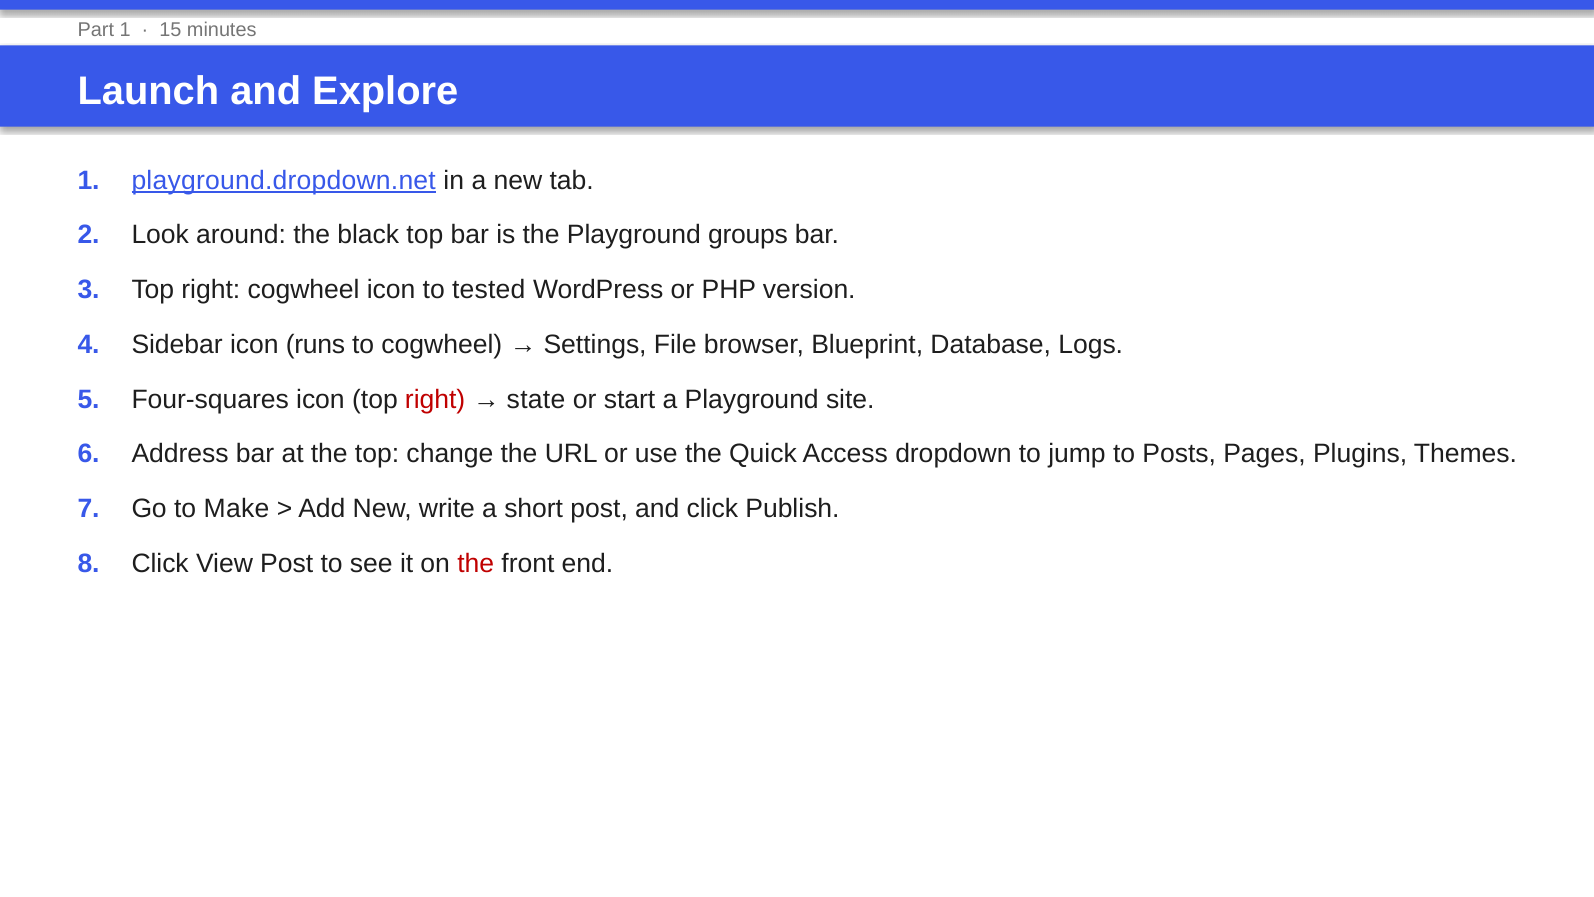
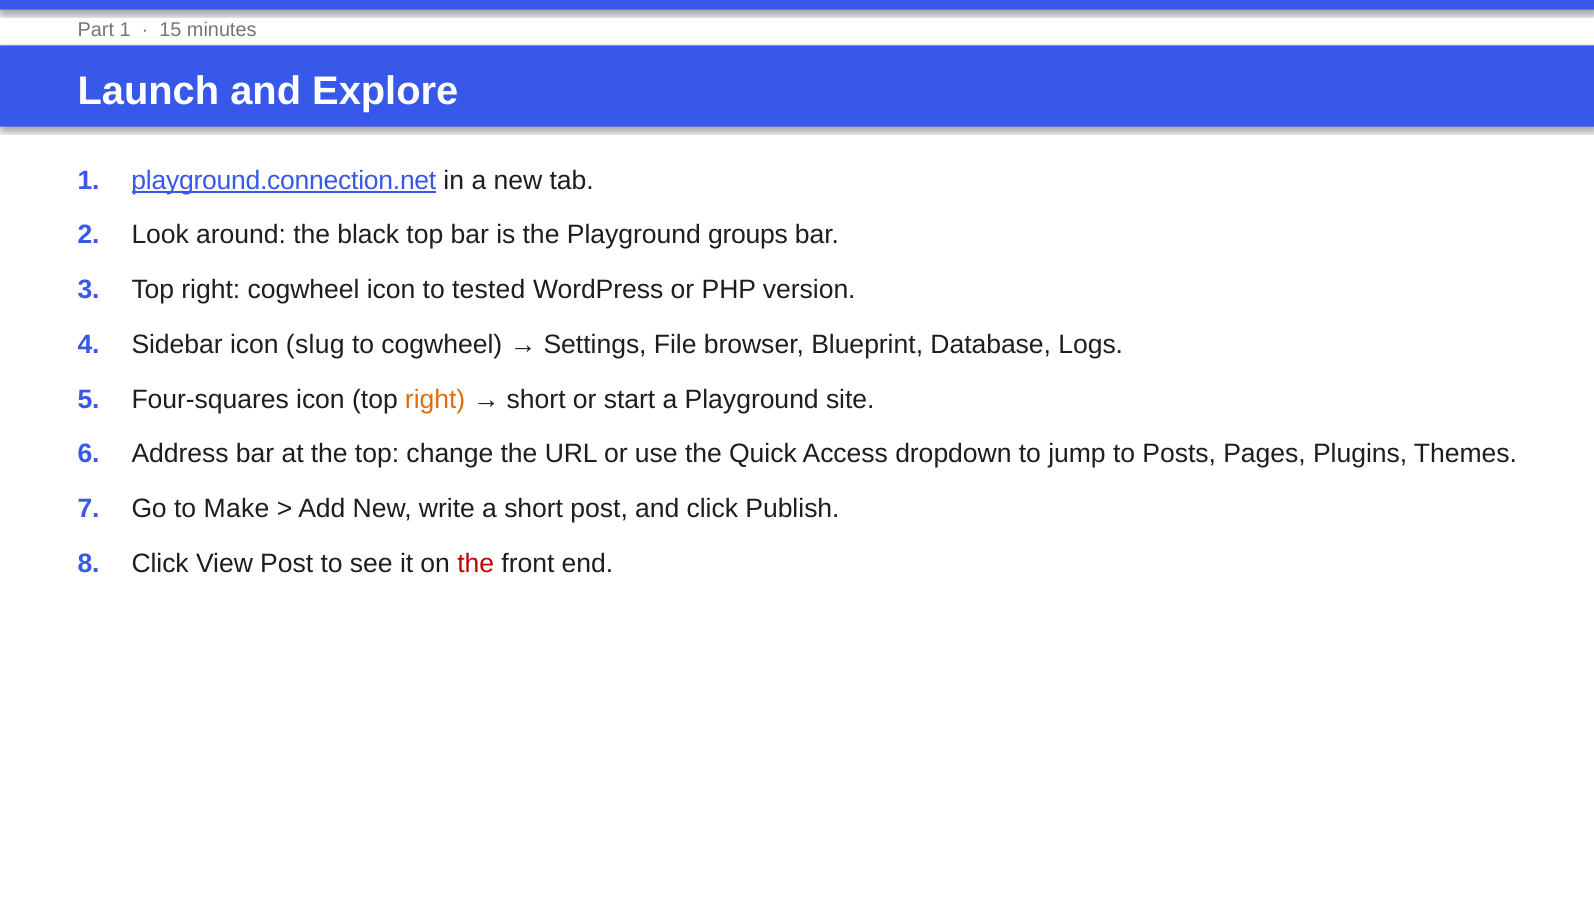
playground.dropdown.net: playground.dropdown.net -> playground.connection.net (284, 180)
runs: runs -> slug (315, 344)
right colour: red -> orange (435, 399)
state: state -> short (536, 399)
